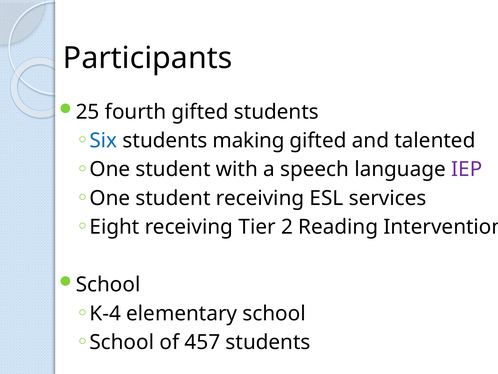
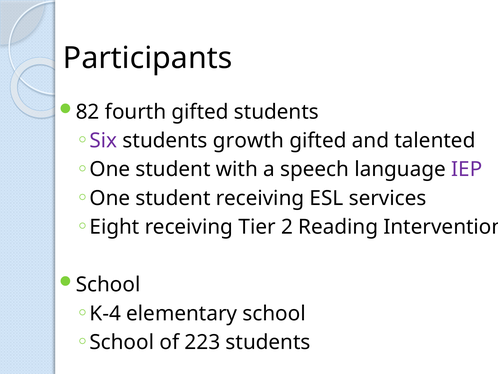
25: 25 -> 82 (88, 112)
Six colour: blue -> purple (103, 140)
making: making -> growth (248, 140)
457: 457 -> 223 (202, 342)
